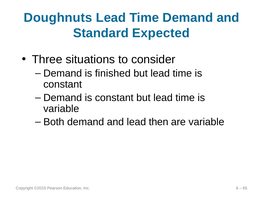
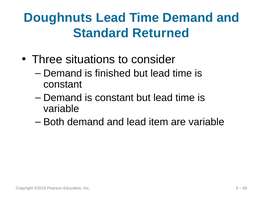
Expected: Expected -> Returned (161, 33)
then: then -> item (159, 122)
